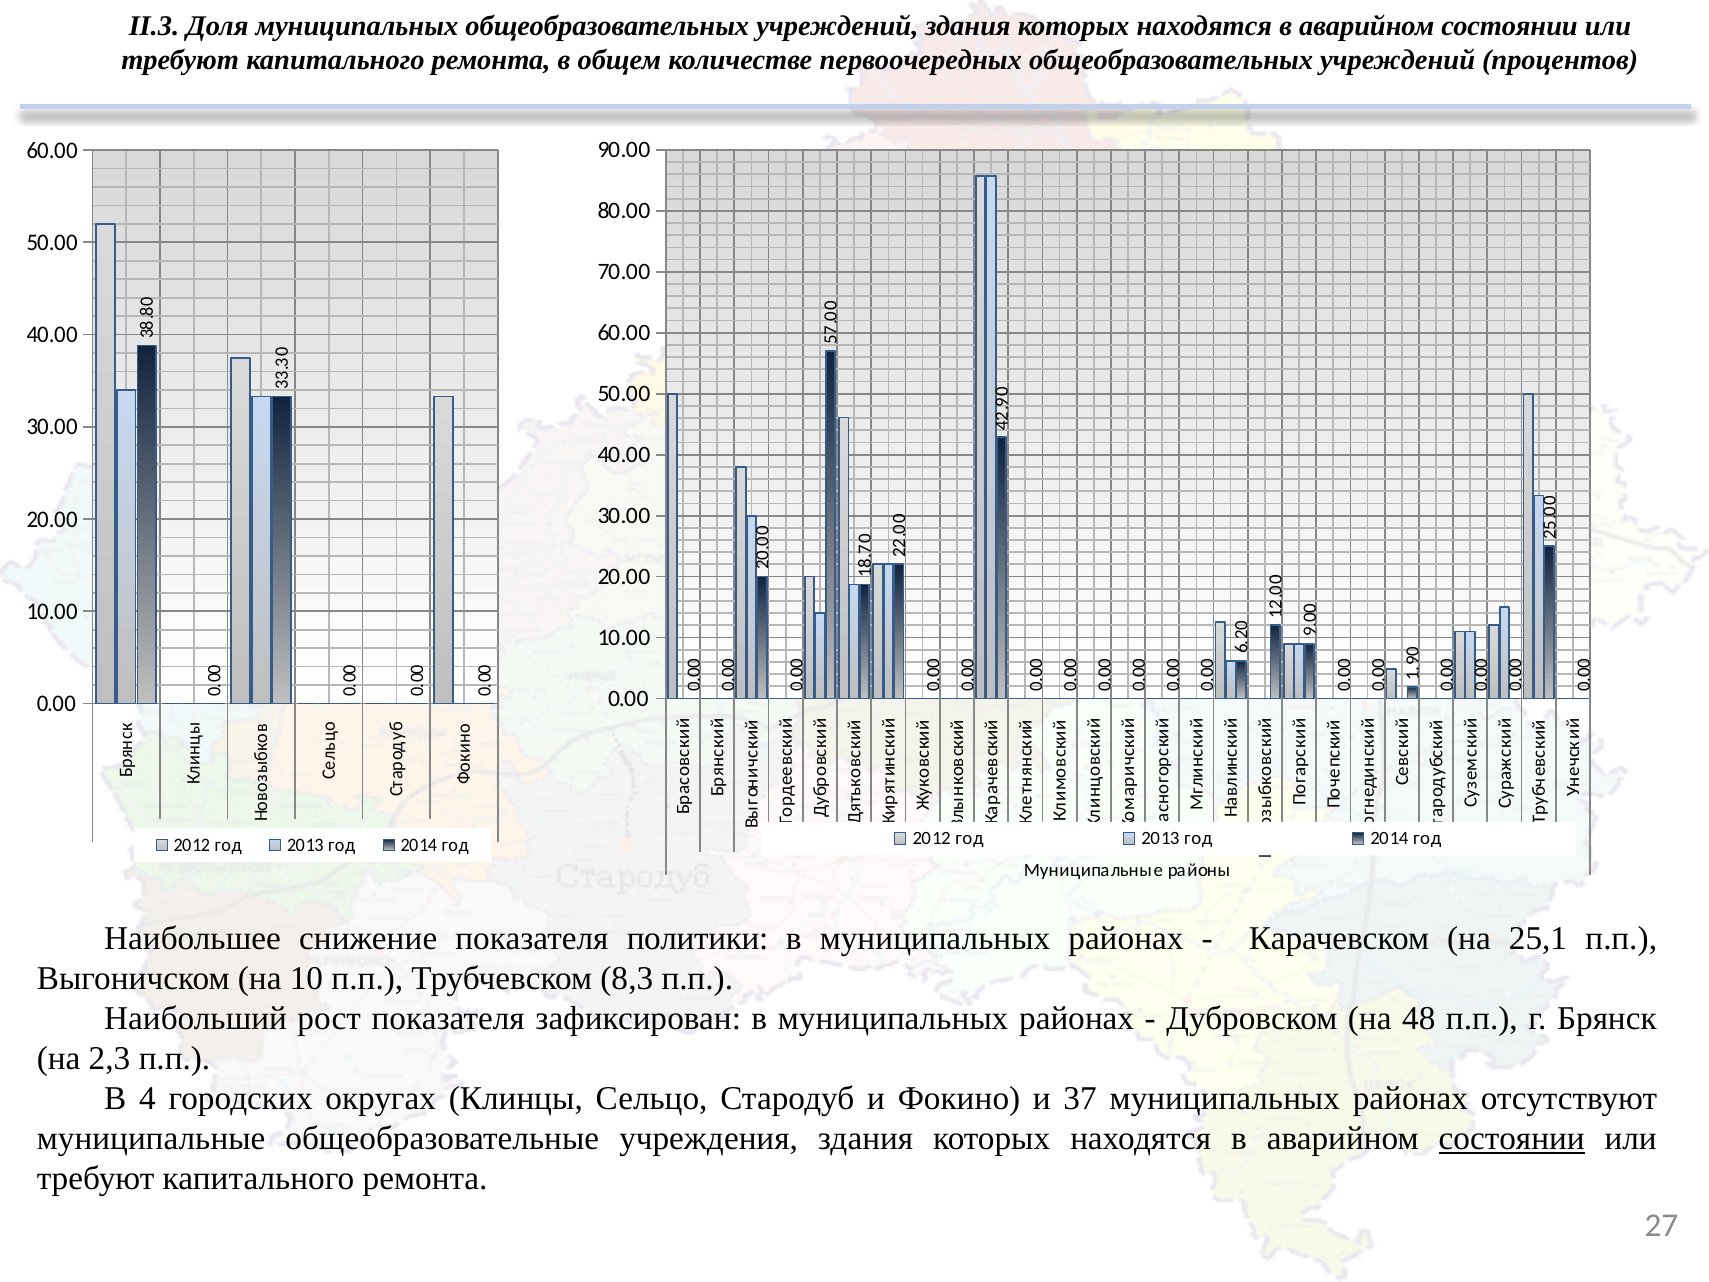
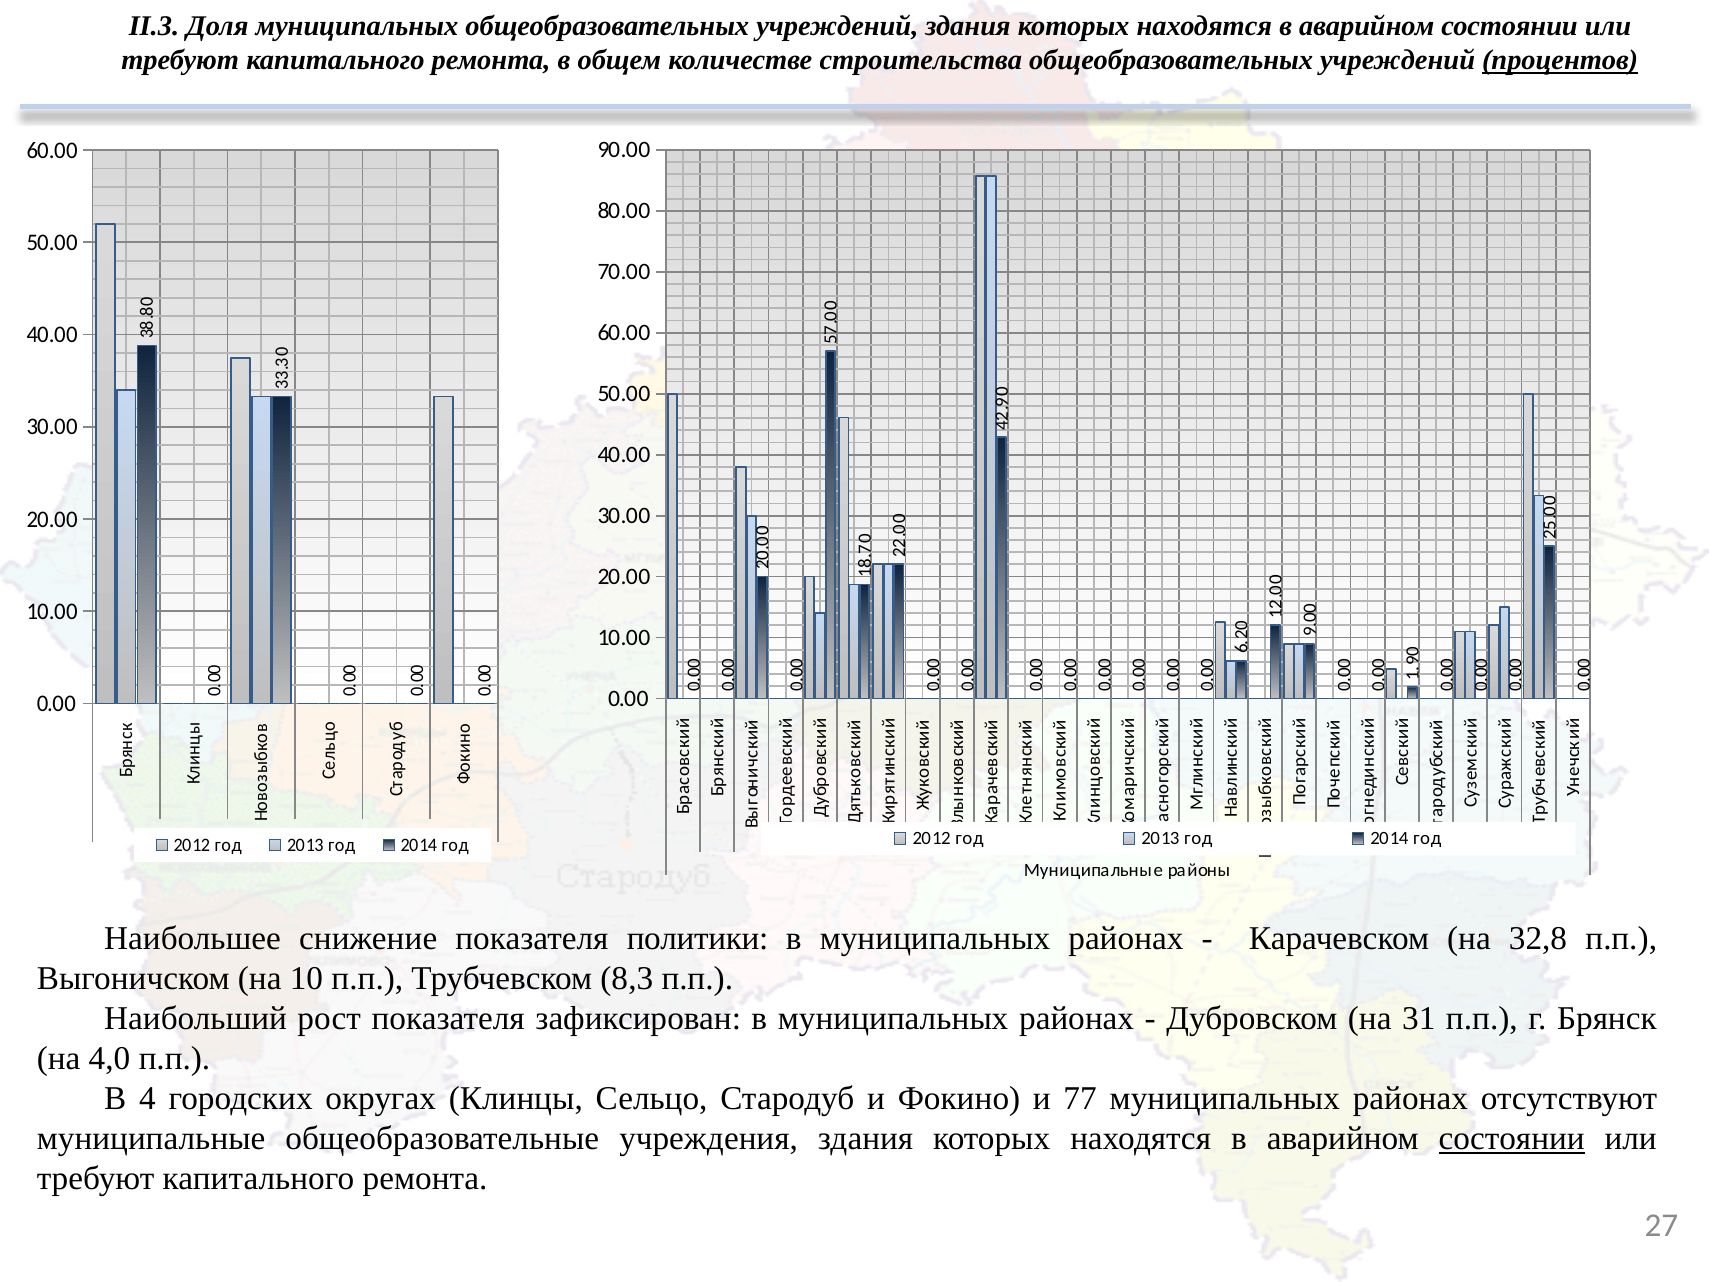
первоочередных: первоочередных -> строительства (921, 61)
процентов underline: none -> present (1560, 61)
25,1: 25,1 -> 32,8 (1538, 939)
48: 48 -> 31 (1419, 1018)
2,3: 2,3 -> 4,0 (110, 1058)
37: 37 -> 77 (1080, 1098)
